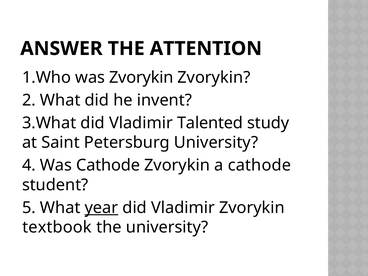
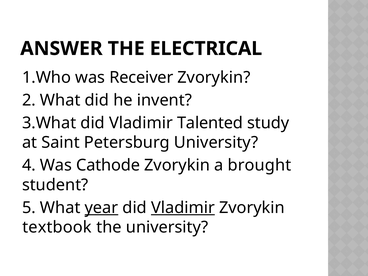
ATTENTION: ATTENTION -> ELECTRICAL (206, 49)
was Zvorykin: Zvorykin -> Receiver (141, 78)
a cathode: cathode -> brought (259, 165)
Vladimir underline: none -> present (183, 208)
